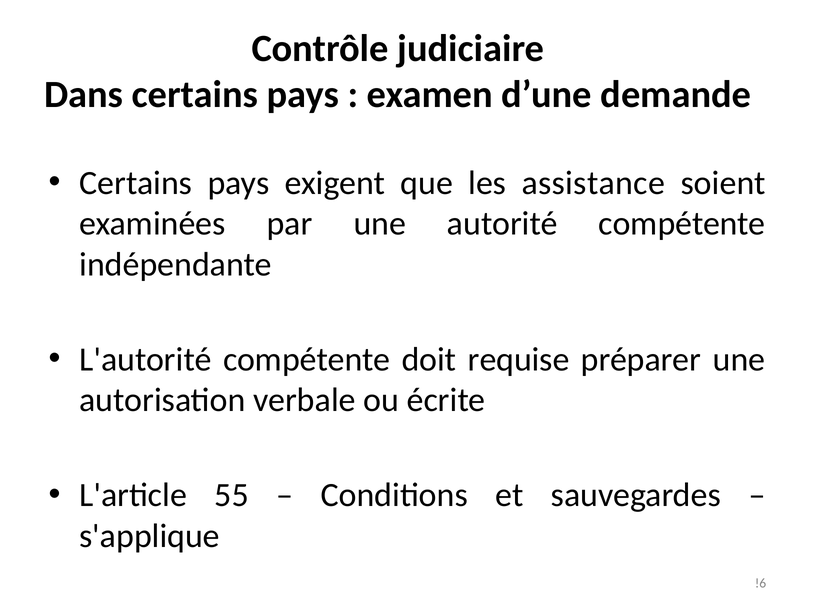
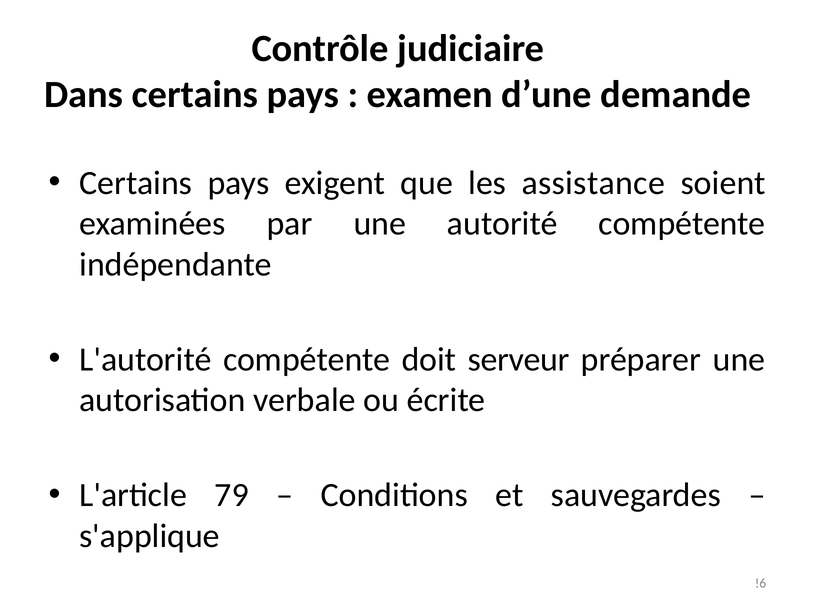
requise: requise -> serveur (519, 360)
55: 55 -> 79 (232, 495)
